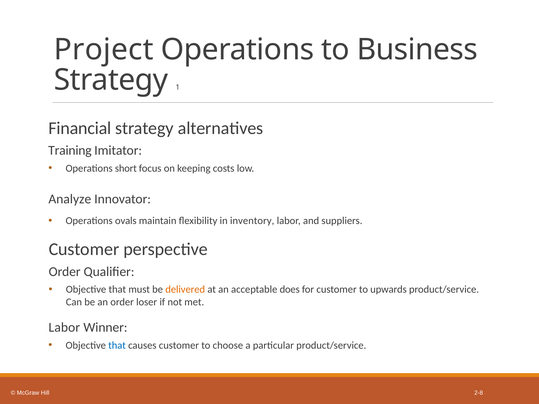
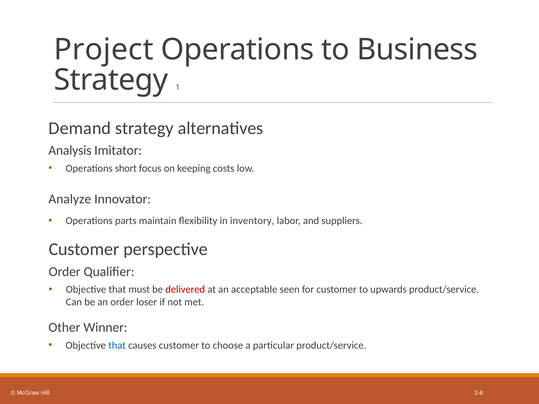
Financial: Financial -> Demand (80, 128)
Training: Training -> Analysis (70, 150)
ovals: ovals -> parts (126, 221)
delivered colour: orange -> red (185, 290)
does: does -> seen (290, 290)
Labor: Labor -> Other (64, 328)
